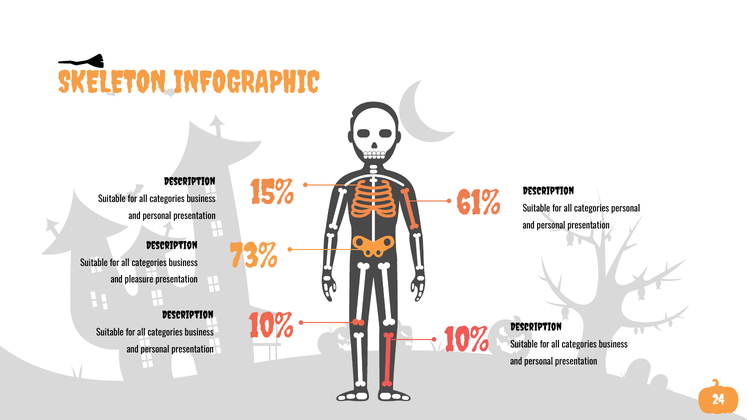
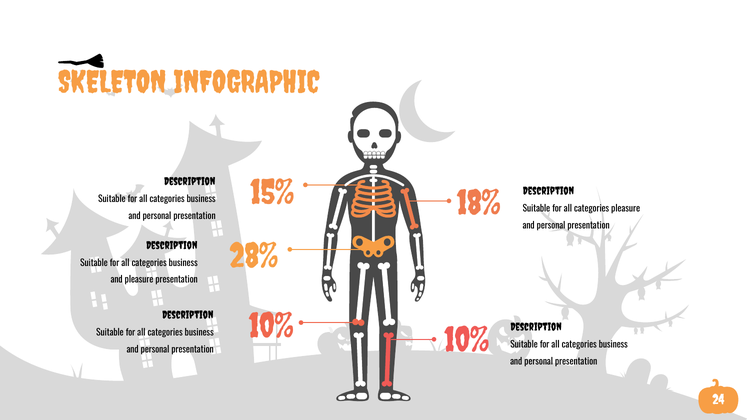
61%: 61% -> 18% (479, 203)
categories personal: personal -> pleasure (626, 209)
73%: 73% -> 28% (254, 256)
